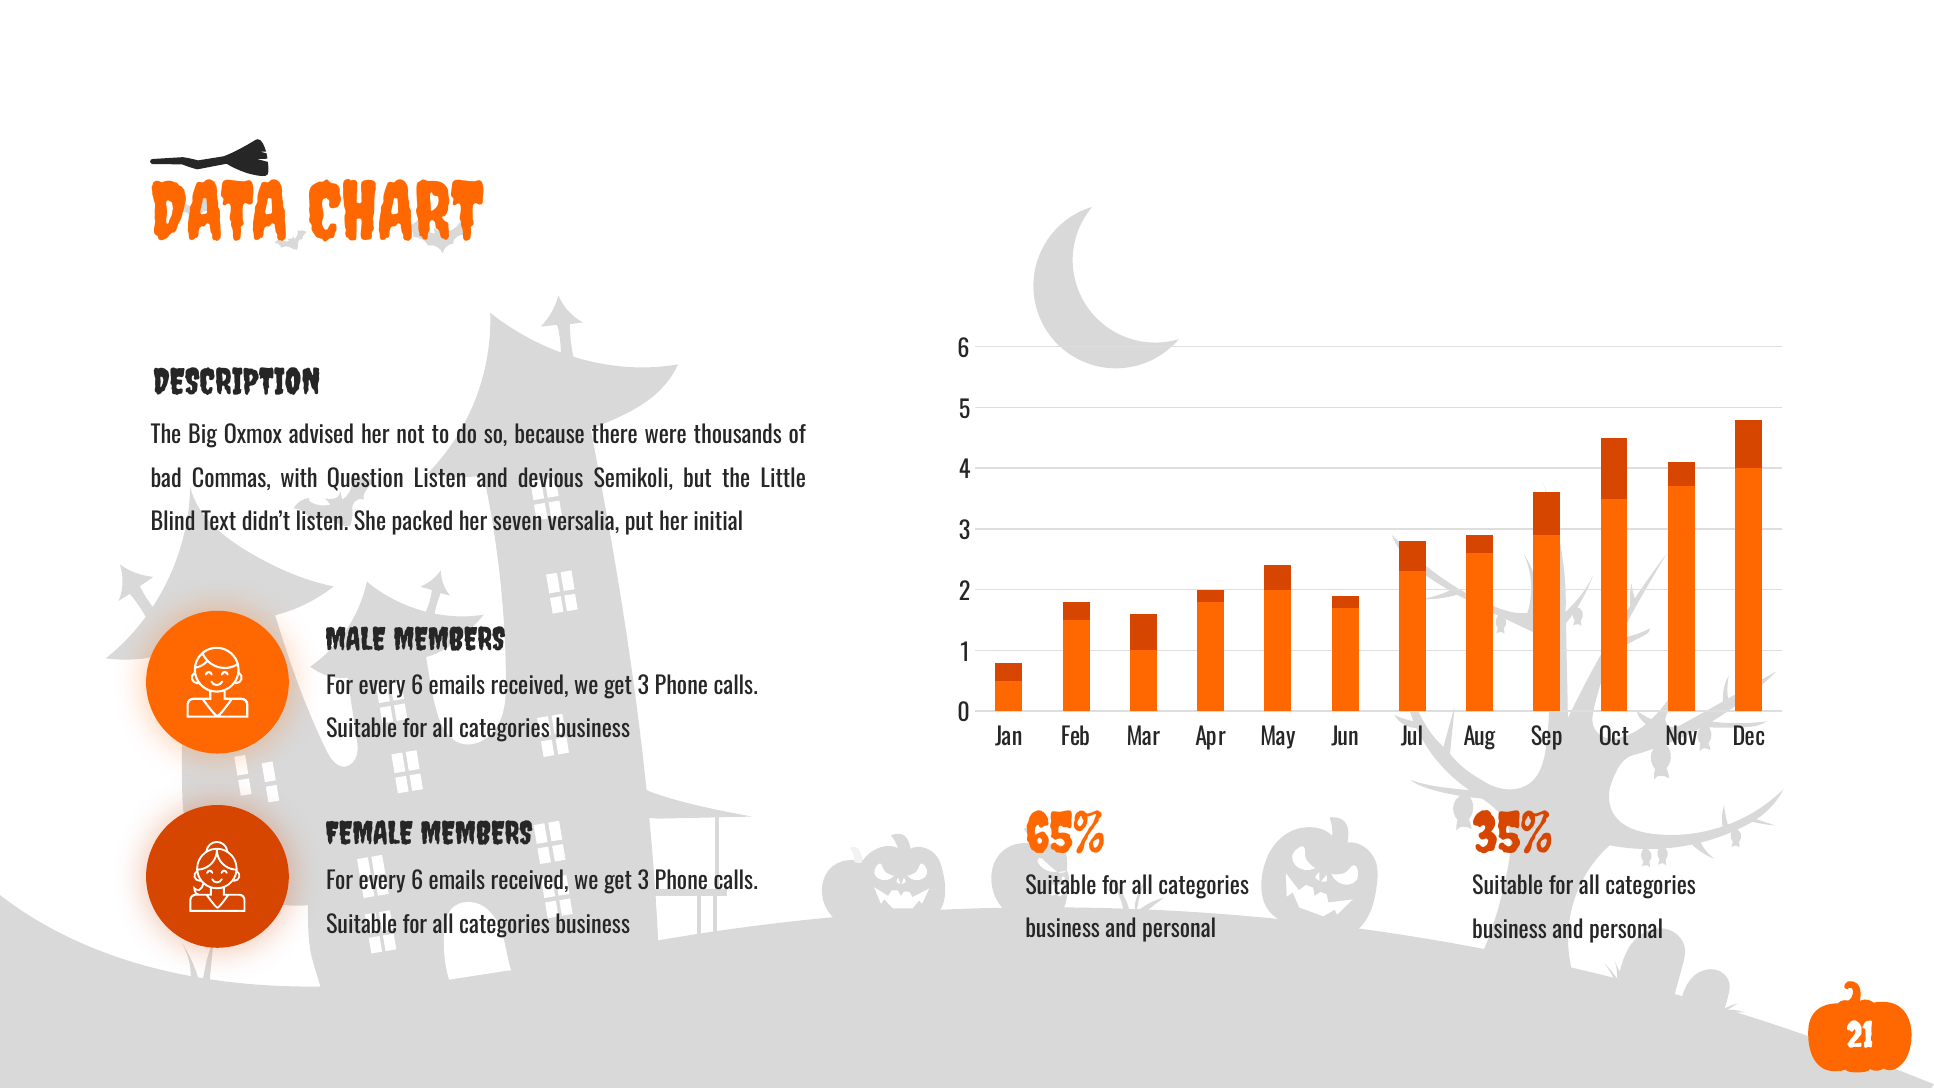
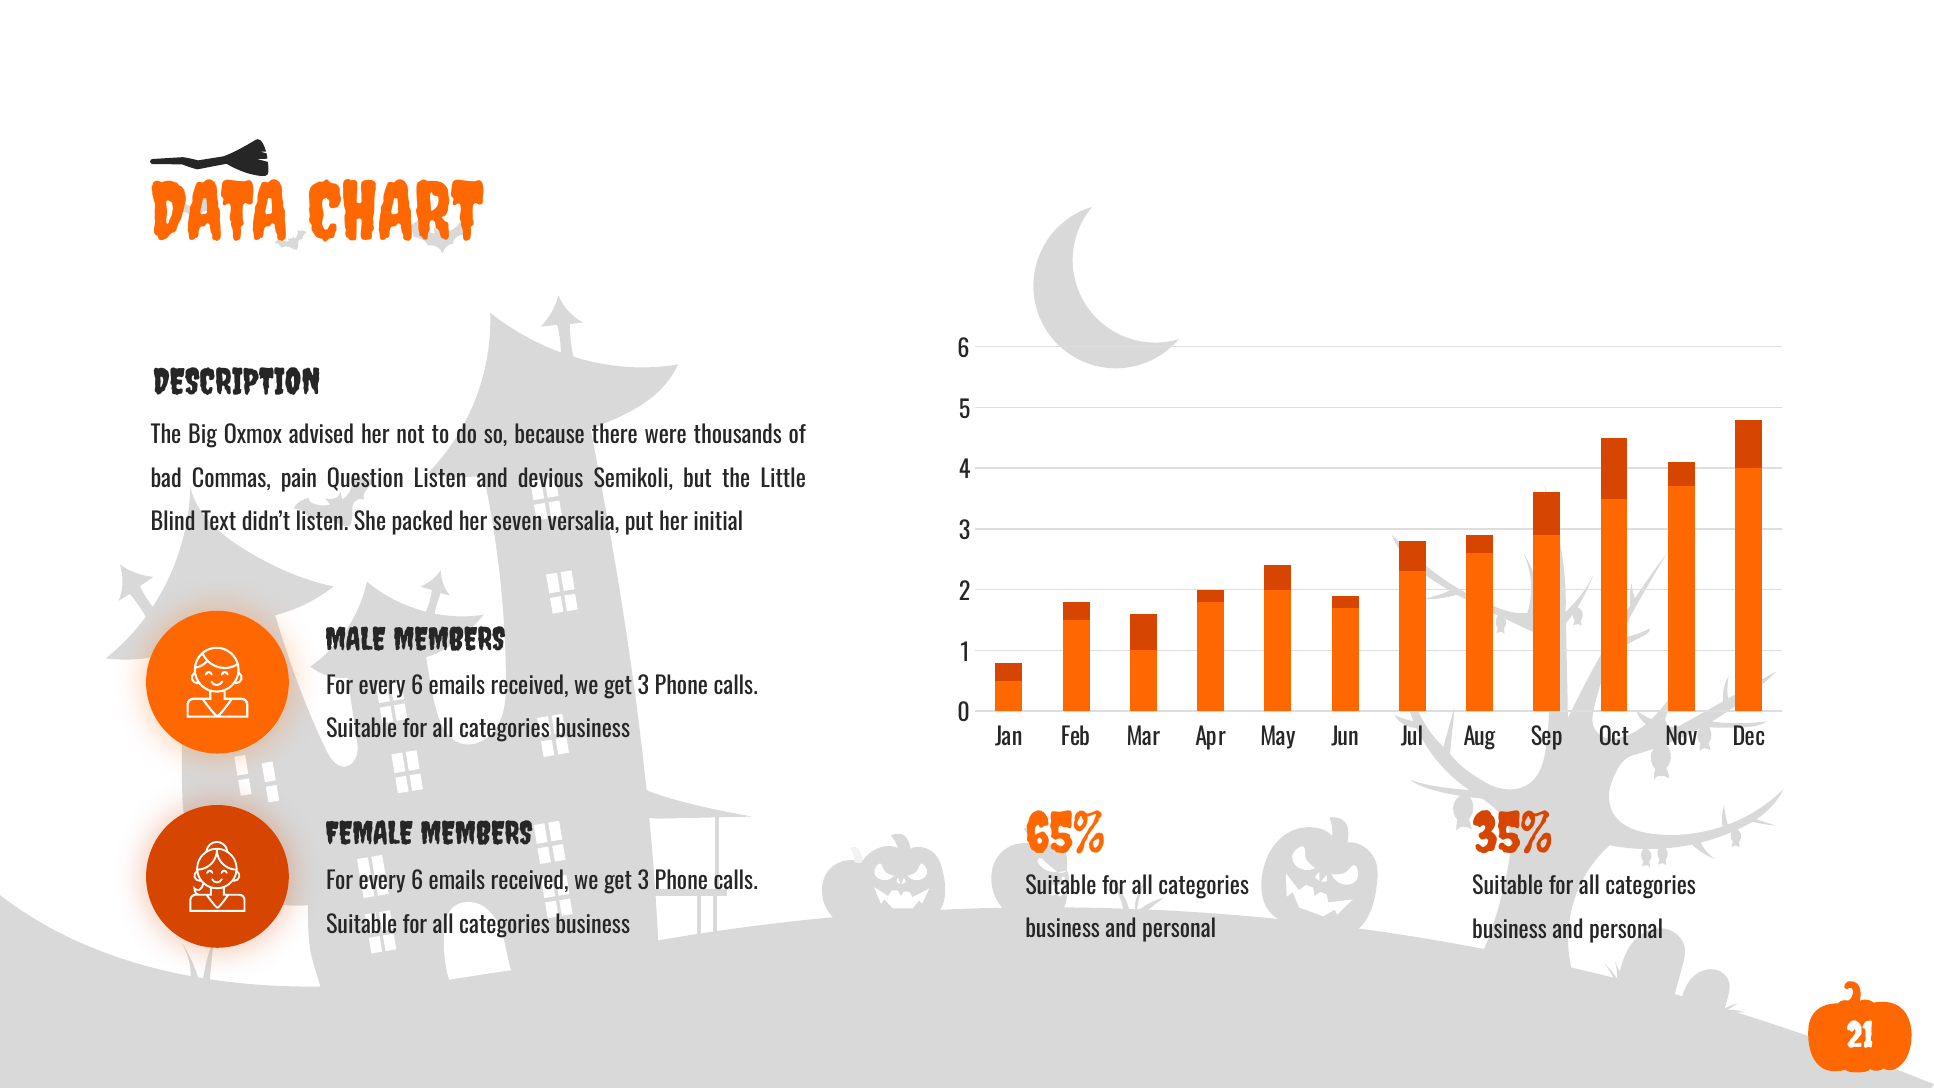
with: with -> pain (299, 479)
